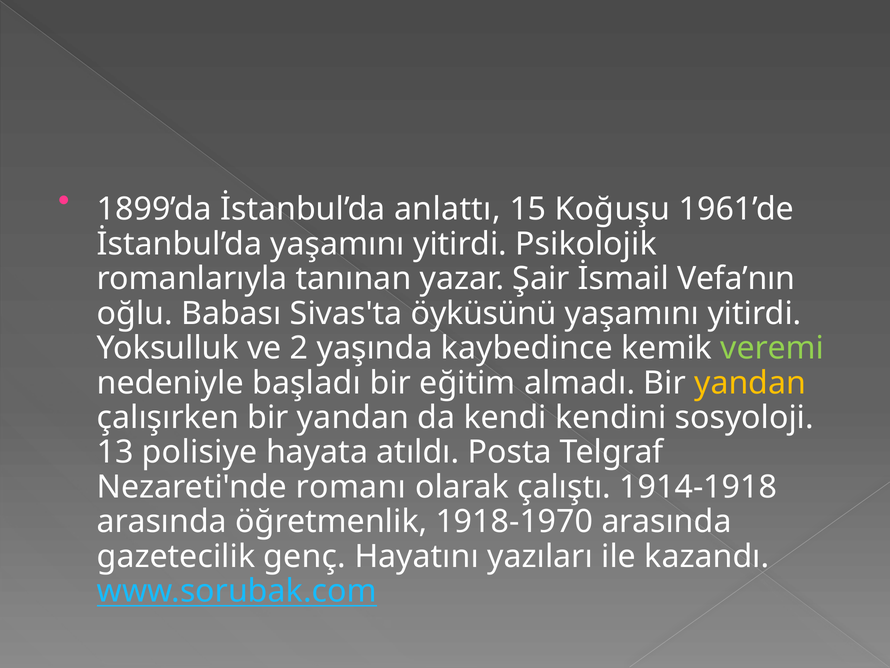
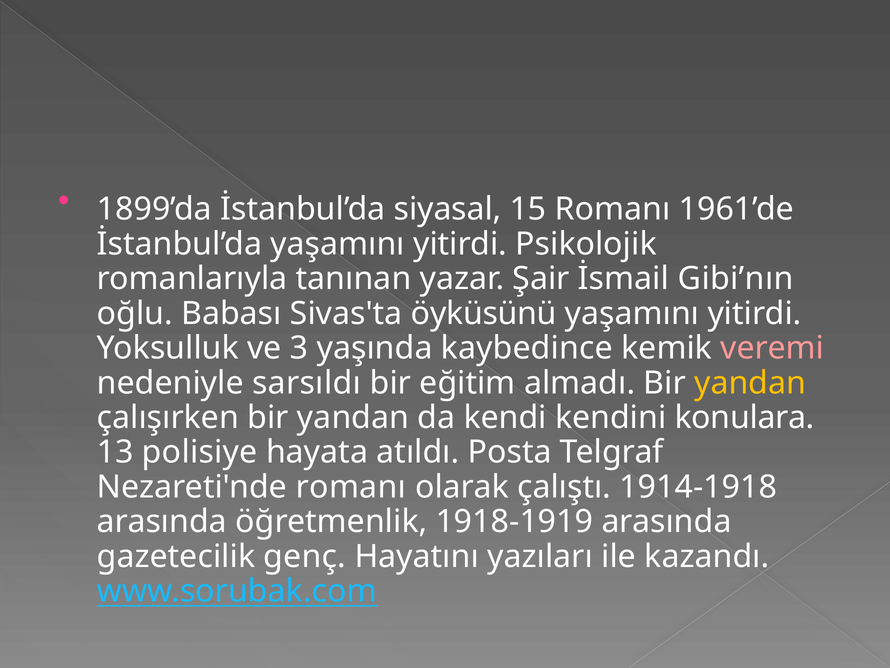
anlattı: anlattı -> siyasal (448, 209)
15 Koğuşu: Koğuşu -> Romanı (613, 209)
Vefa’nın: Vefa’nın -> Gibi’nın (736, 279)
2: 2 -> 3 (299, 348)
veremi colour: light green -> pink (772, 348)
başladı: başladı -> sarsıldı (307, 383)
sosyoloji: sosyoloji -> konulara (745, 417)
1918-1970: 1918-1970 -> 1918-1919 (514, 521)
